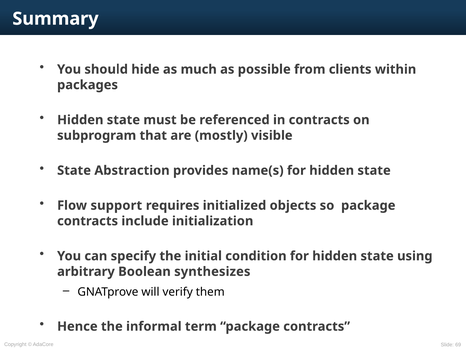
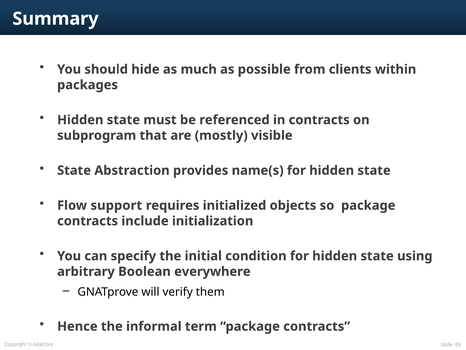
synthesizes: synthesizes -> everywhere (212, 271)
